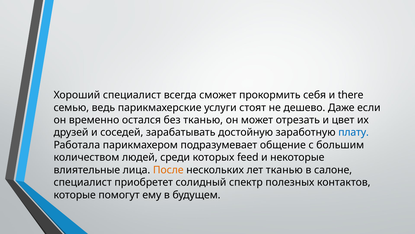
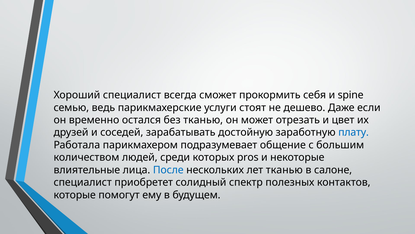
there: there -> spine (351, 95)
feed: feed -> pros (248, 157)
После colour: orange -> blue (168, 170)
